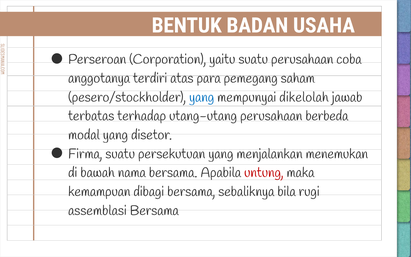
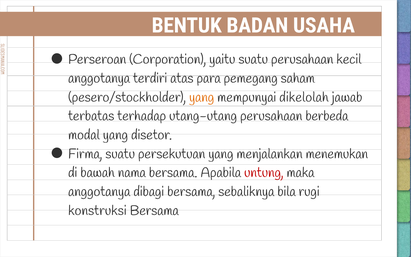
coba: coba -> kecil (349, 59)
yang colour: blue -> orange (202, 97)
kemampuan: kemampuan -> anggotanya (99, 192)
assemblasi: assemblasi -> konstruksi (97, 211)
